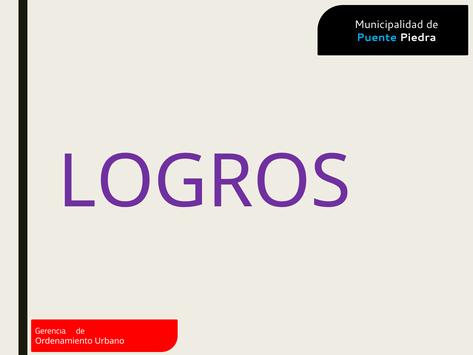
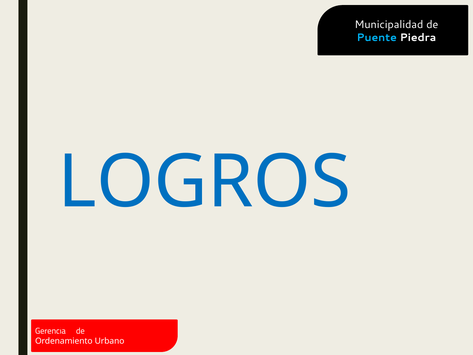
LOGROS colour: purple -> blue (205, 182)
